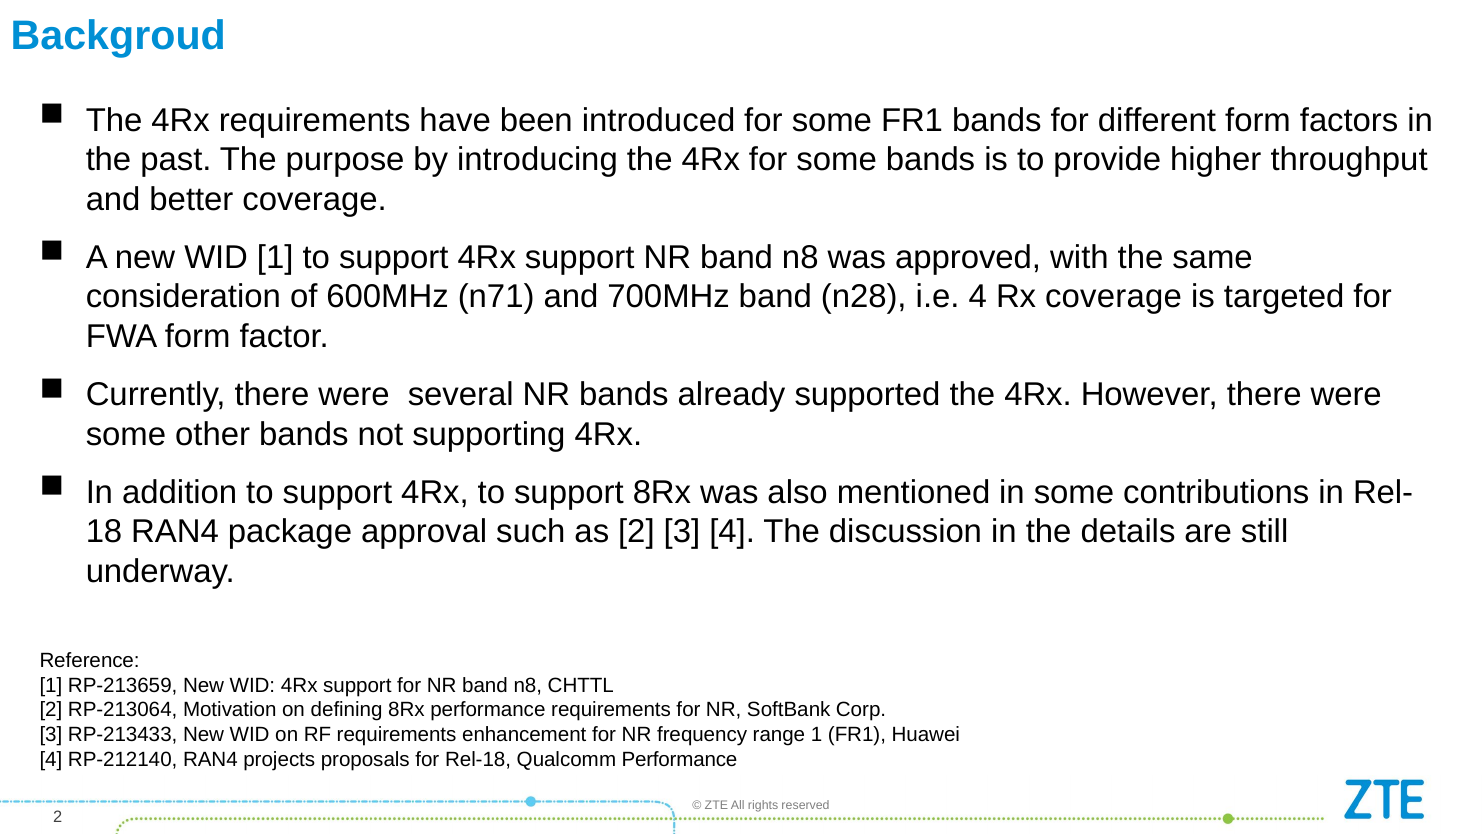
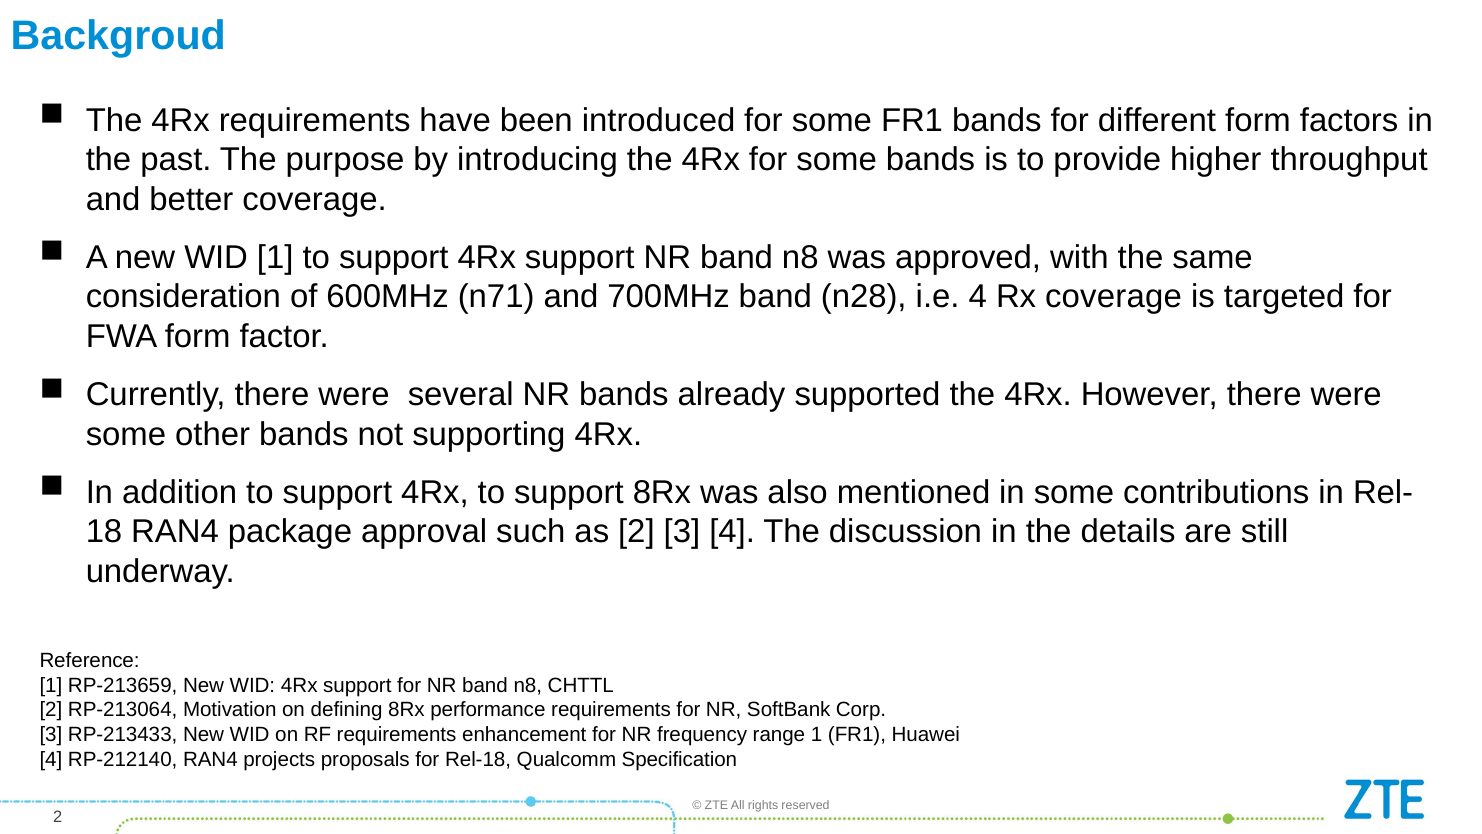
Qualcomm Performance: Performance -> Specification (679, 759)
